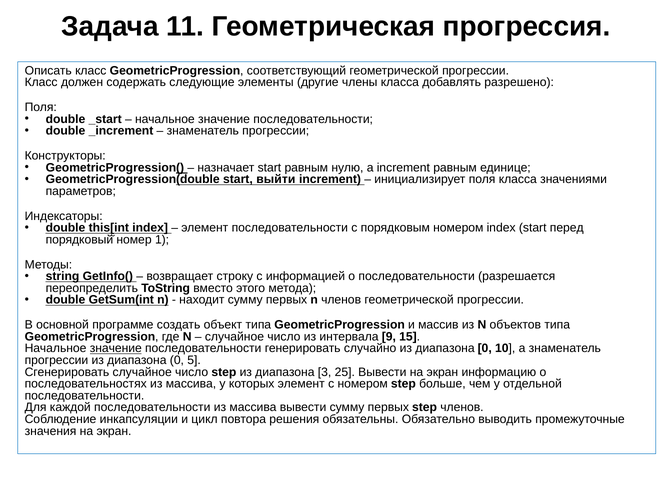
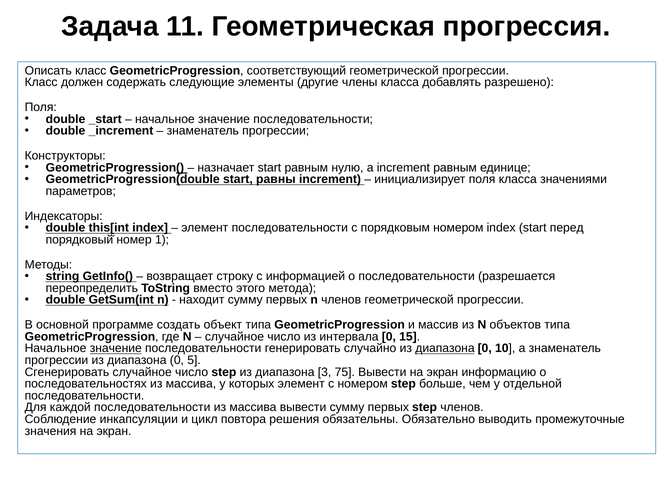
выйти: выйти -> равны (276, 179)
интервала 9: 9 -> 0 (389, 337)
диапазона underline: none -> present (445, 348)
25: 25 -> 75 (345, 372)
